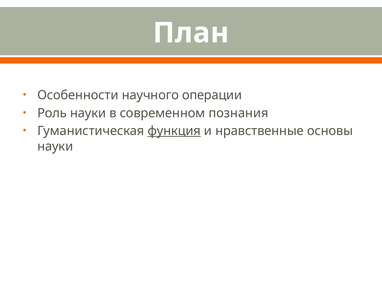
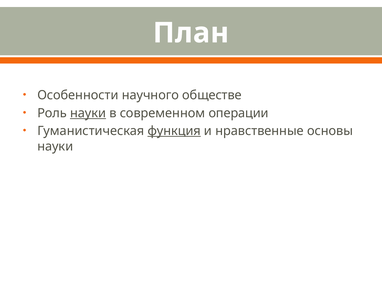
операции: операции -> обществе (212, 95)
науки underline: none -> present (88, 113)
познания: познания -> операции (239, 113)
